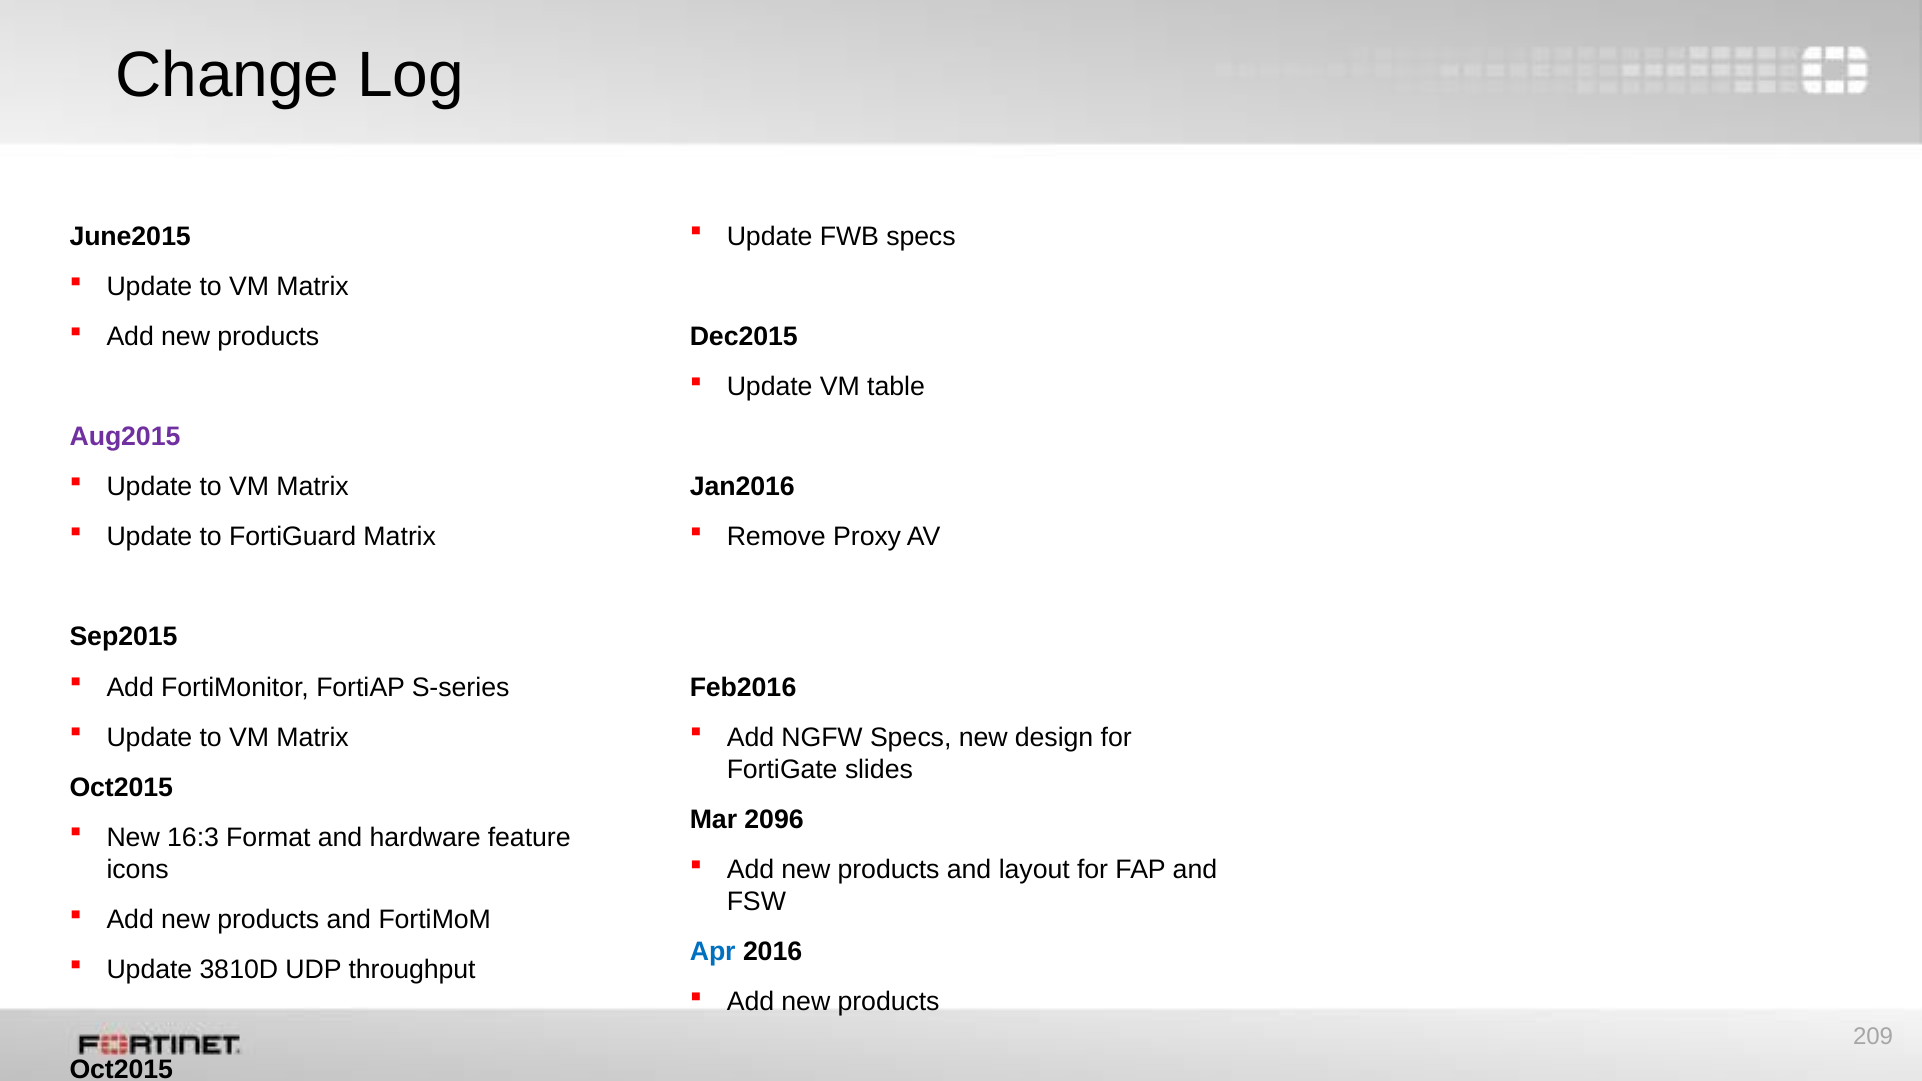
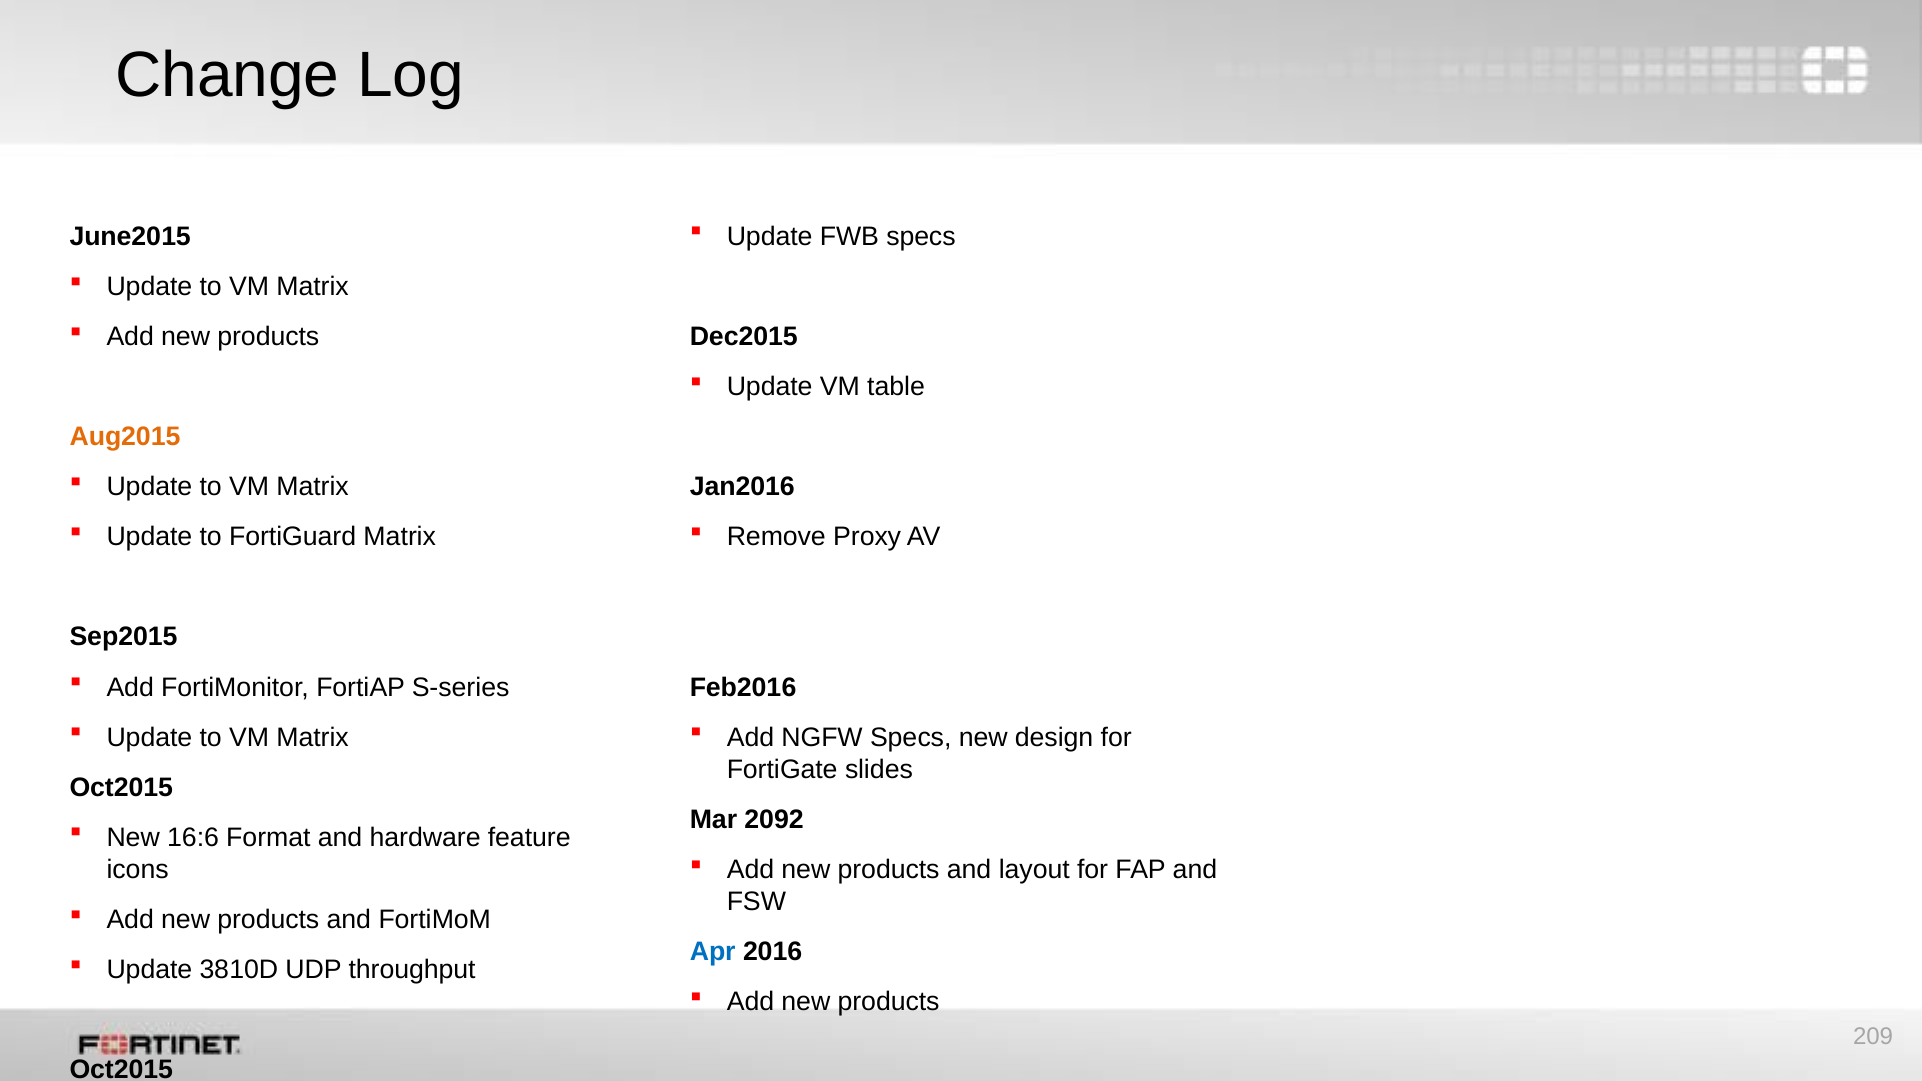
Aug2015 colour: purple -> orange (125, 437)
2096: 2096 -> 2092 (774, 820)
16:3: 16:3 -> 16:6 (193, 838)
